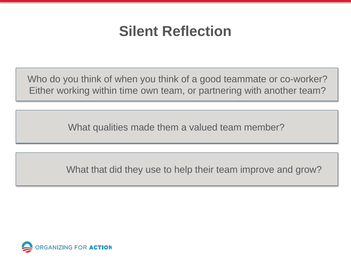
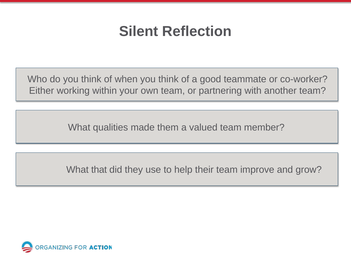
time: time -> your (129, 91)
